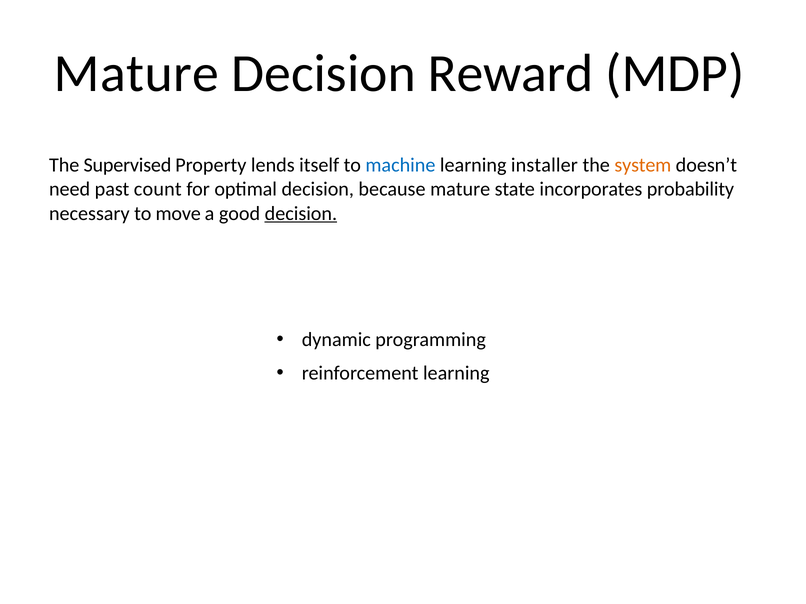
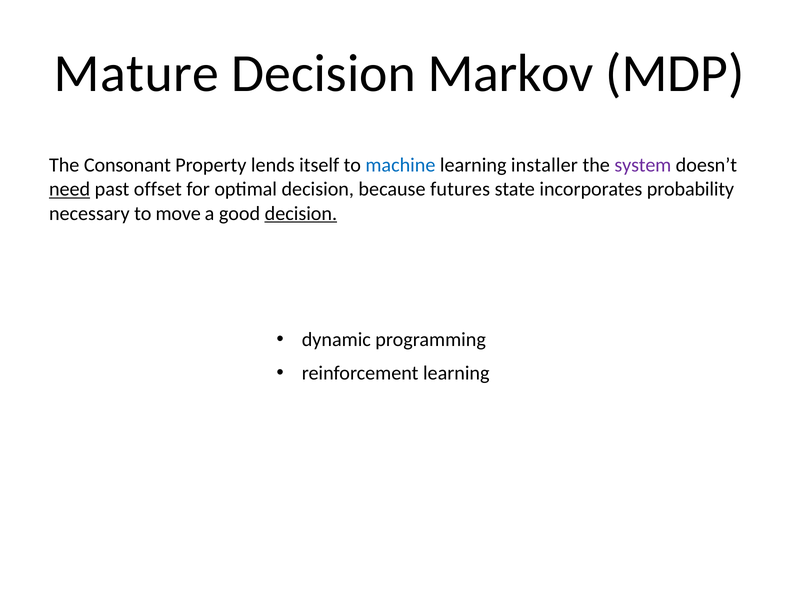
Reward: Reward -> Markov (511, 74)
Supervised: Supervised -> Consonant (127, 165)
system colour: orange -> purple (643, 165)
need underline: none -> present (70, 189)
count: count -> offset (158, 189)
because mature: mature -> futures (460, 189)
